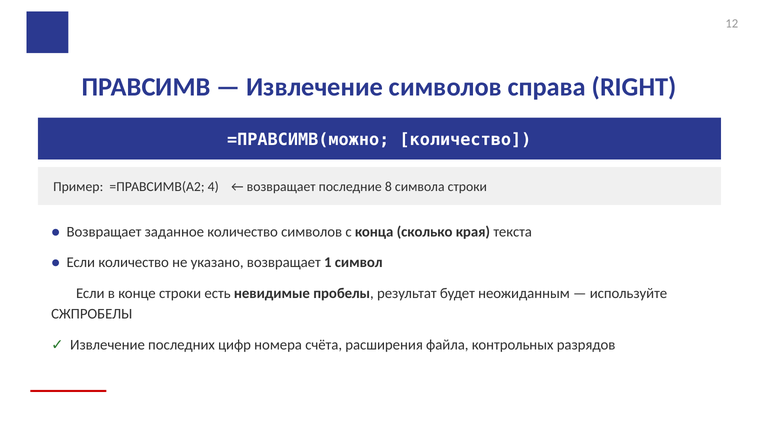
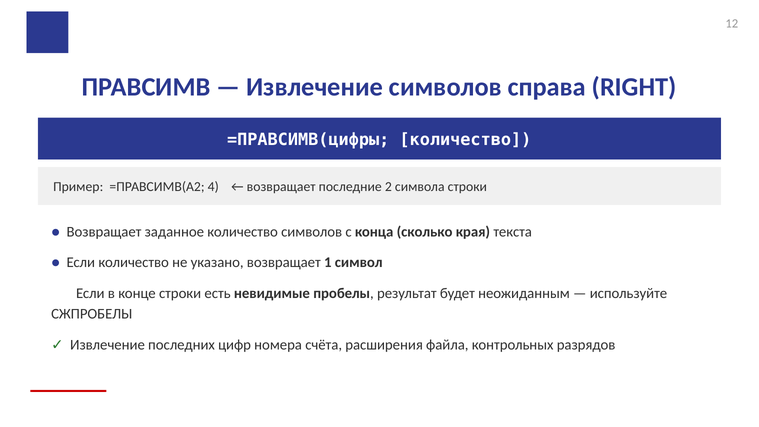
=ПРАВСИМВ(можно: =ПРАВСИМВ(можно -> =ПРАВСИМВ(цифры (308, 140)
8: 8 -> 2 (388, 187)
